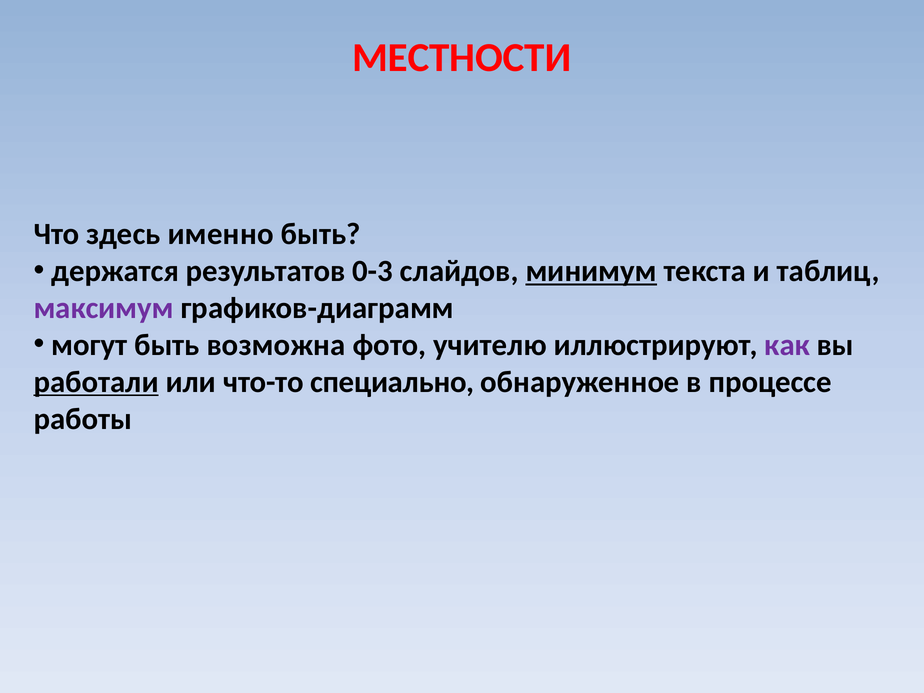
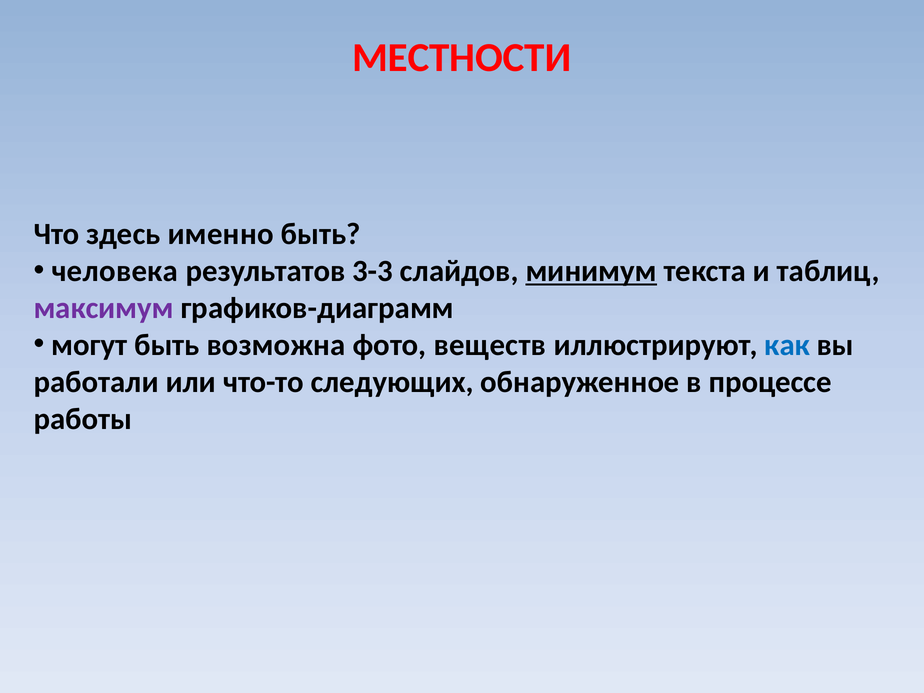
держатся: держатся -> человека (115, 271)
0-3: 0-3 -> 3-3 (373, 271)
учителю: учителю -> веществ (490, 345)
как colour: purple -> blue (787, 345)
работали underline: present -> none (96, 382)
специально: специально -> следующих (392, 382)
